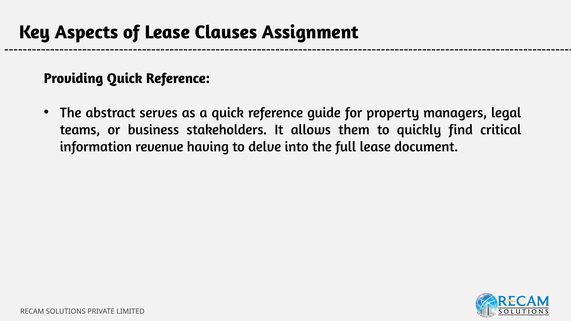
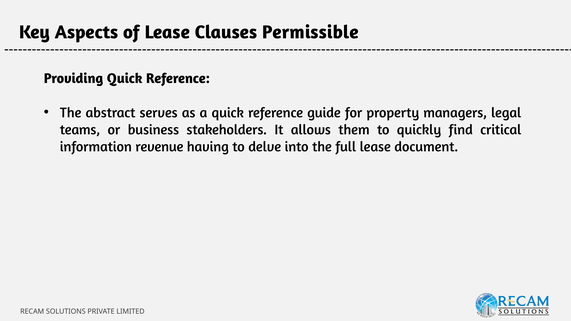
Assignment: Assignment -> Permissible (310, 32)
